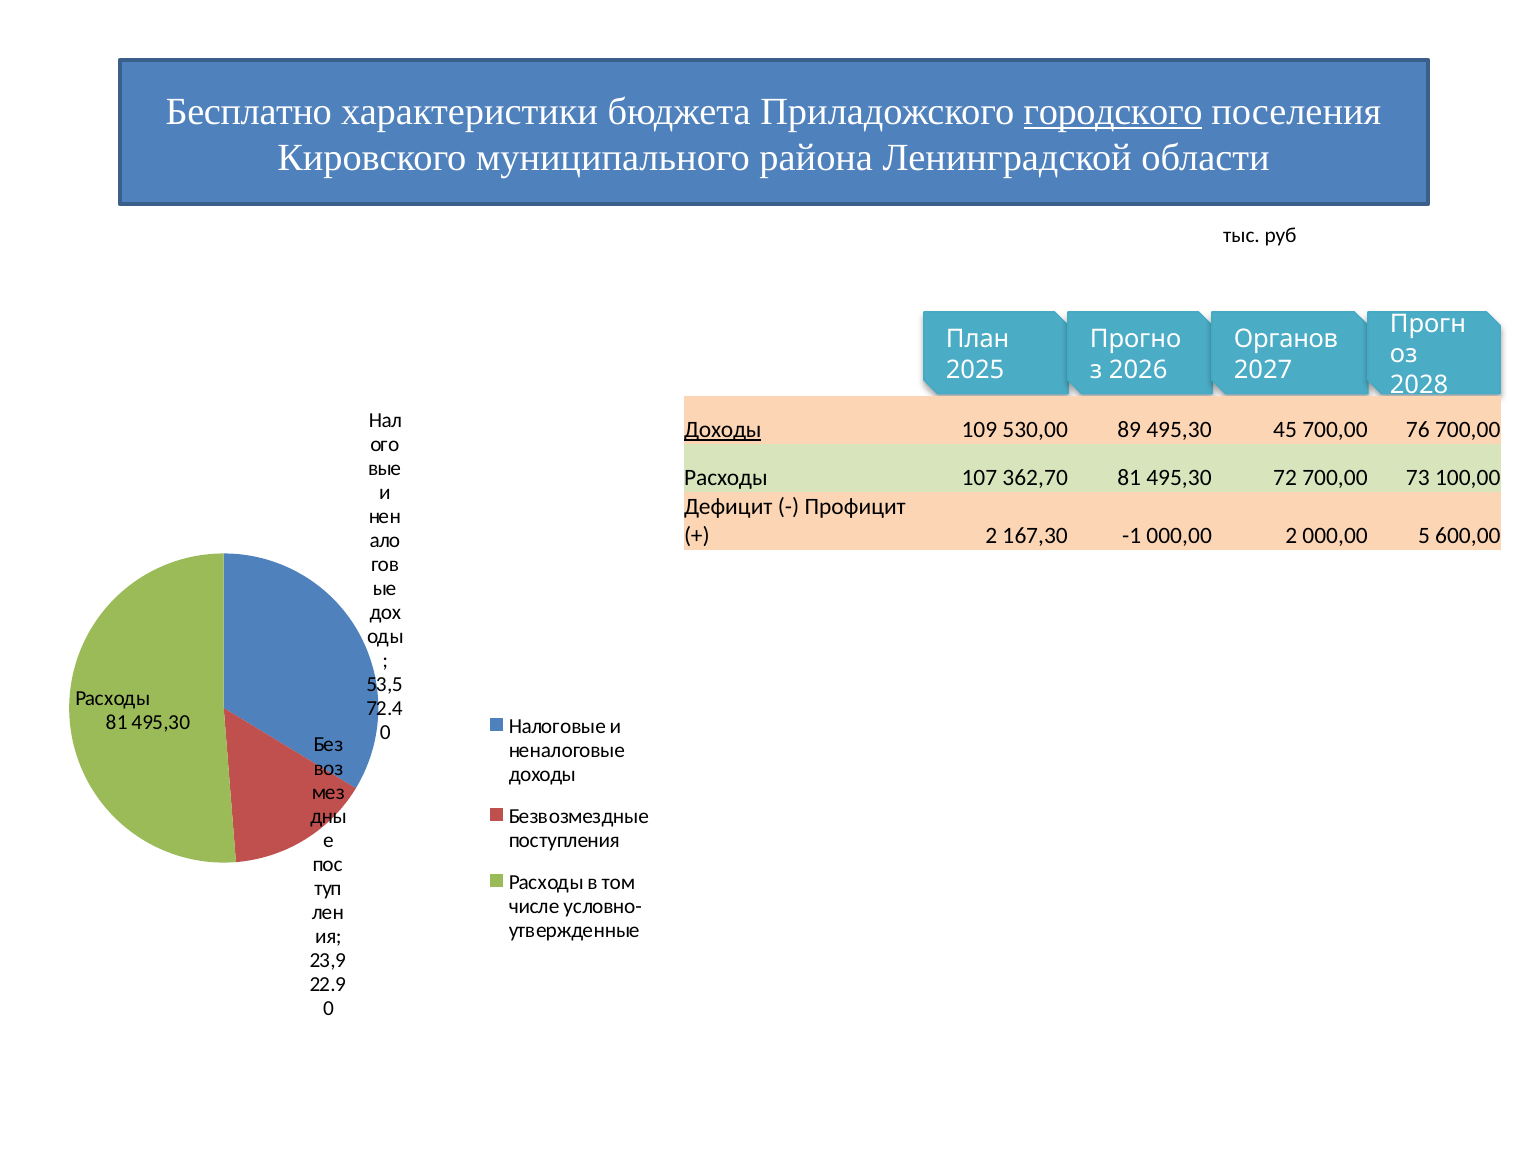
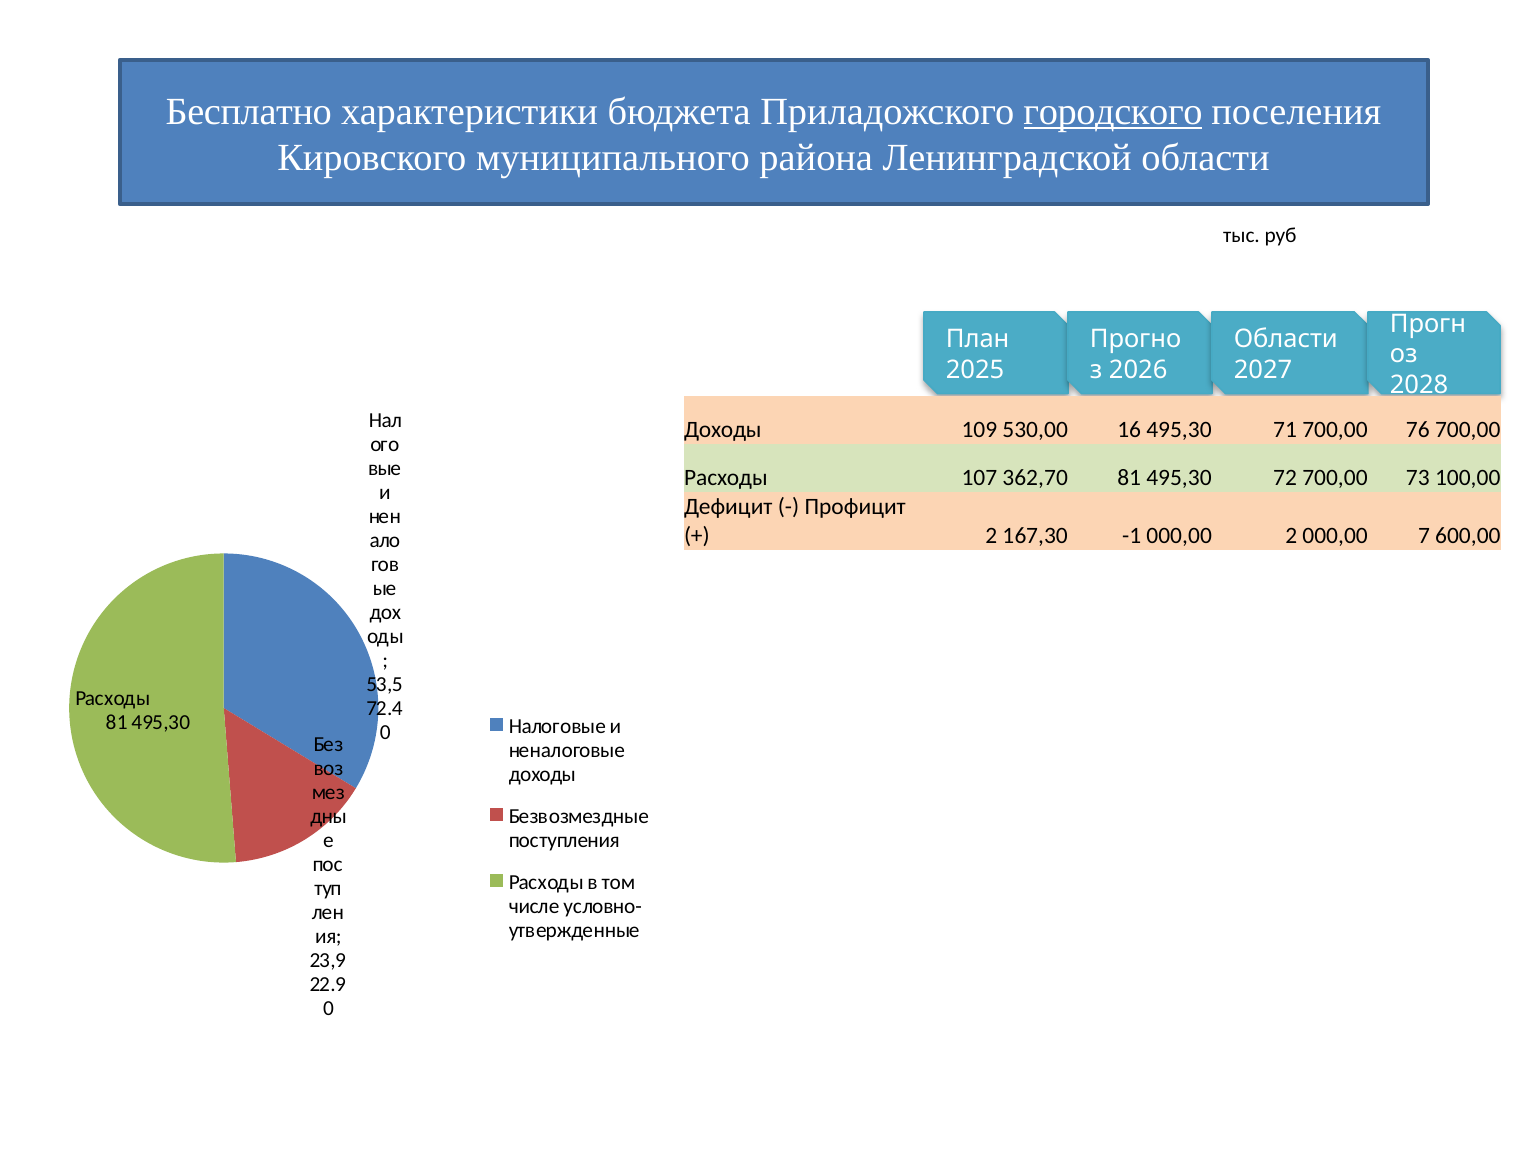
Органов: Органов -> Области (1286, 339)
Доходы underline: present -> none (723, 430)
89: 89 -> 16 (1129, 430)
45: 45 -> 71 (1285, 430)
5: 5 -> 7 (1424, 536)
